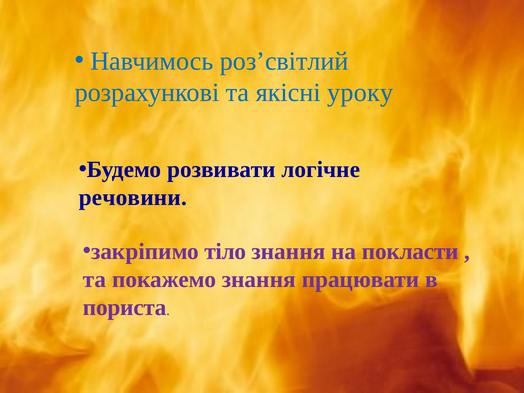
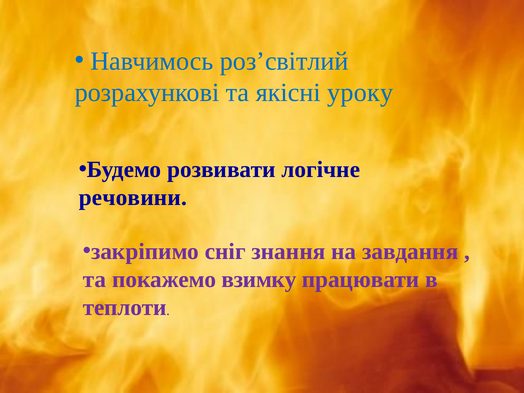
тіло: тіло -> сніг (225, 252)
покласти: покласти -> завдання (410, 252)
покажемо знання: знання -> взимку (259, 279)
пориста: пориста -> теплоти (125, 307)
